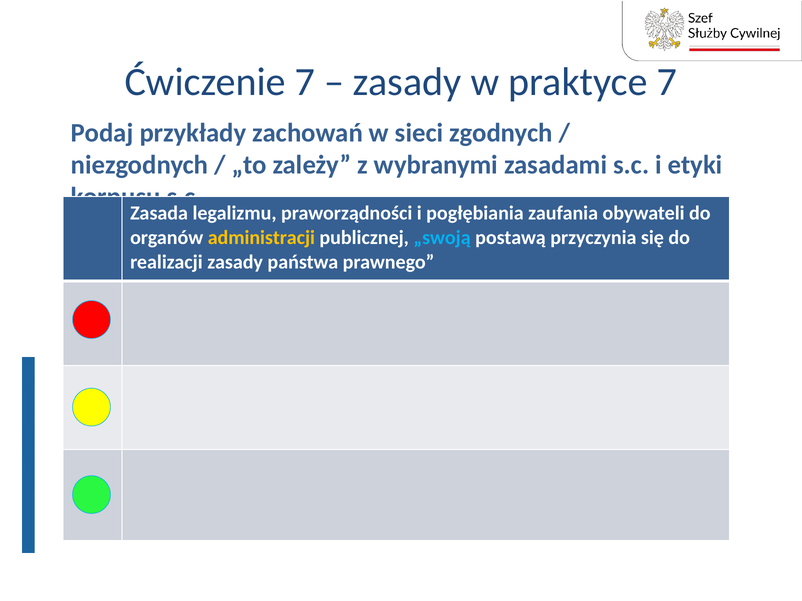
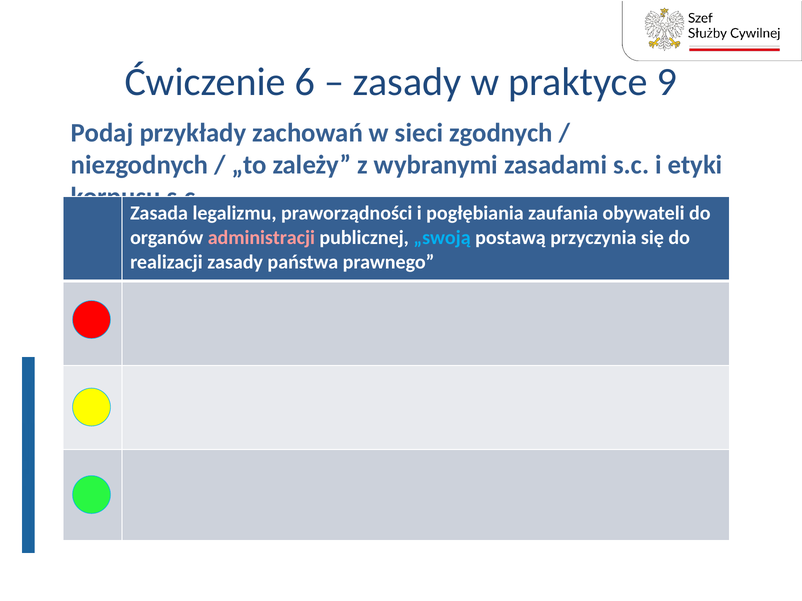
Ćwiczenie 7: 7 -> 6 (305, 82)
praktyce 7: 7 -> 9 (667, 82)
administracji colour: yellow -> pink (261, 238)
